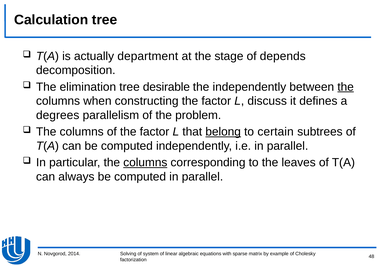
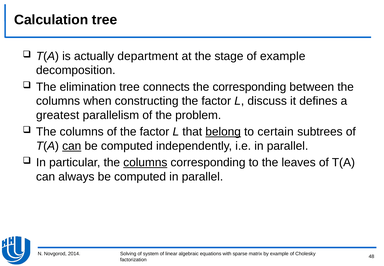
of depends: depends -> example (283, 56)
desirable: desirable -> connects (166, 87)
the independently: independently -> corresponding (249, 87)
the underline: present -> none (346, 87)
degrees: degrees -> greatest (58, 115)
can underline: none -> present (72, 146)
